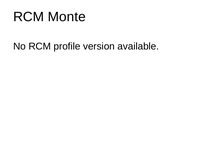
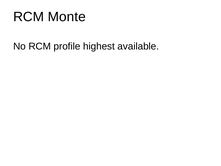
version: version -> highest (99, 46)
